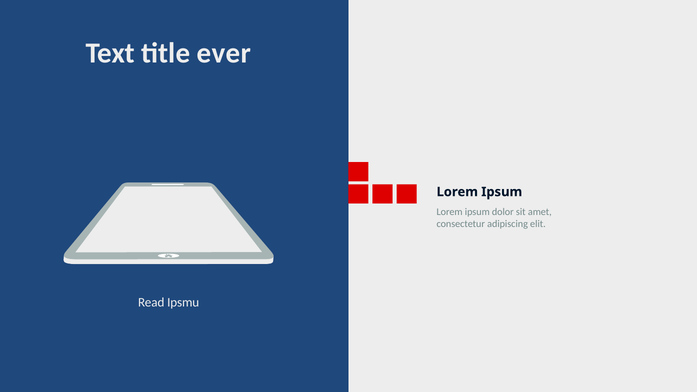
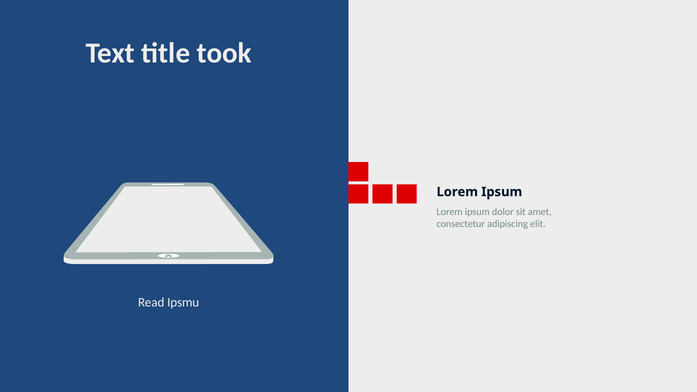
ever: ever -> took (224, 53)
